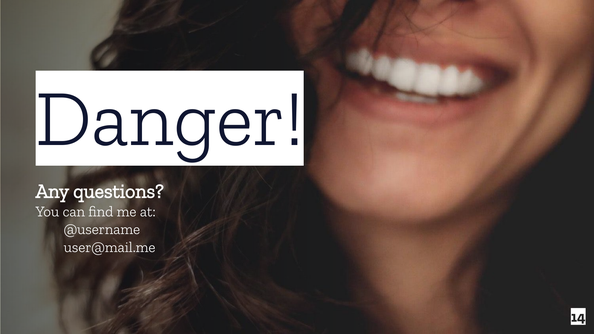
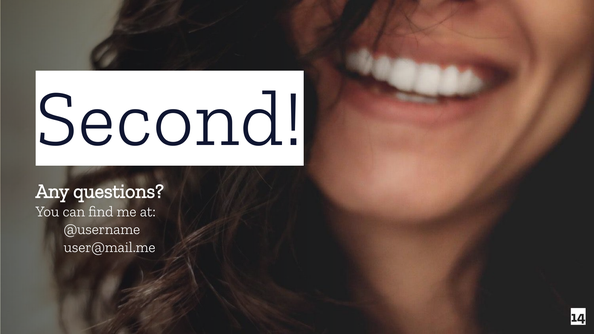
Danger: Danger -> Second (169, 119)
